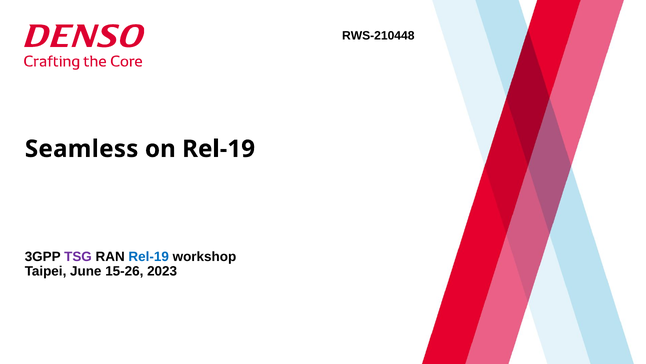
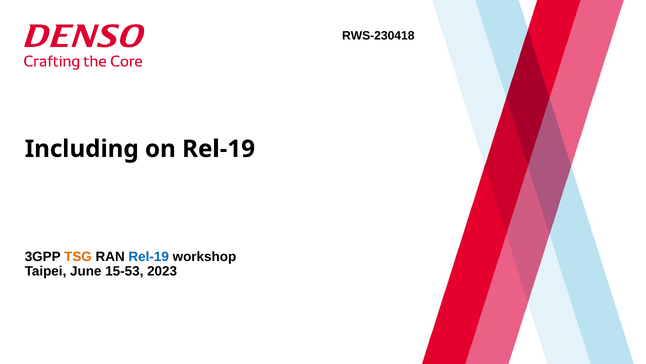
RWS-210448: RWS-210448 -> RWS-230418 (378, 36)
Seamless: Seamless -> Including (82, 149)
TSG colour: purple -> orange (78, 256)
15-26: 15-26 -> 15-53 (124, 271)
